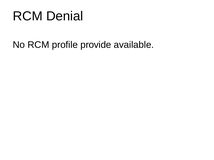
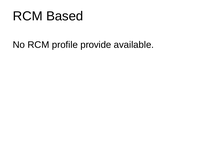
Denial: Denial -> Based (65, 16)
